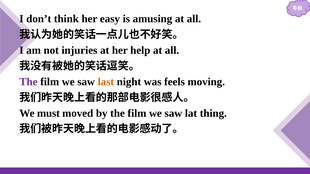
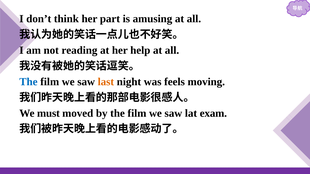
easy: easy -> part (110, 19)
injuries: injuries -> reading (79, 50)
The colour: purple -> blue (28, 82)
thing: thing -> exam (213, 113)
